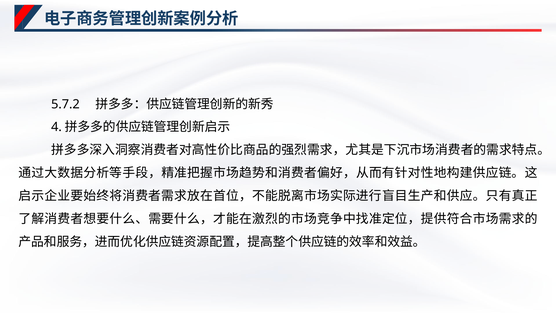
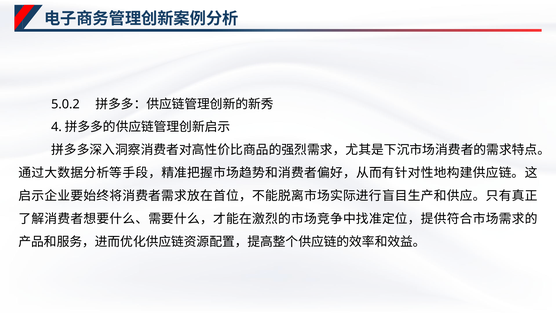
5.7.2: 5.7.2 -> 5.0.2 (65, 104)
